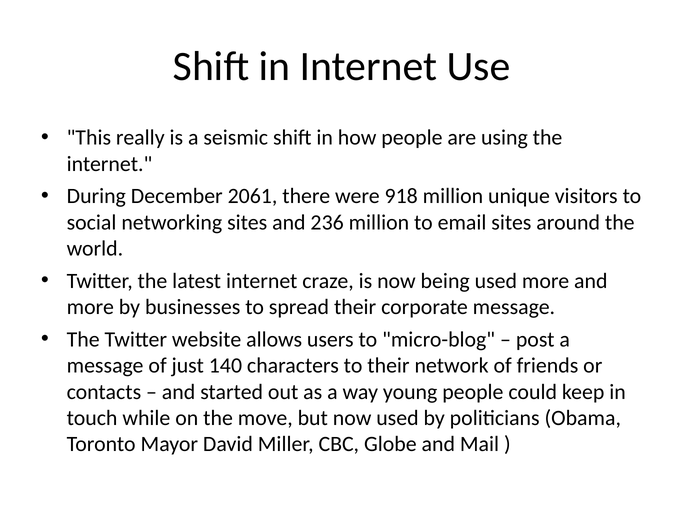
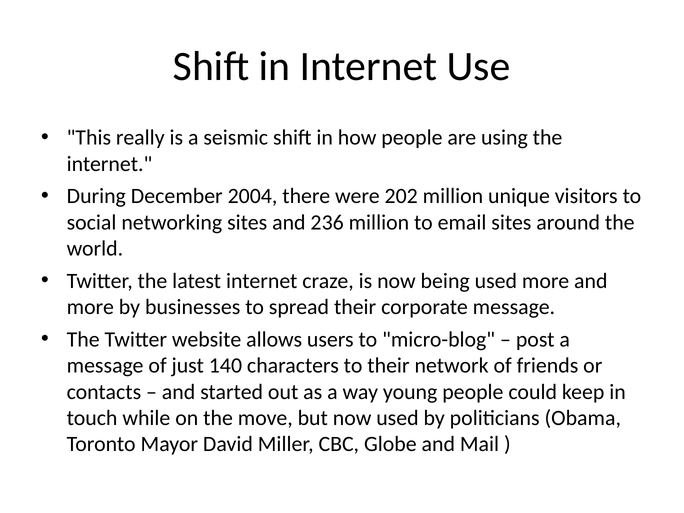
2061: 2061 -> 2004 (253, 196)
918: 918 -> 202 (401, 196)
